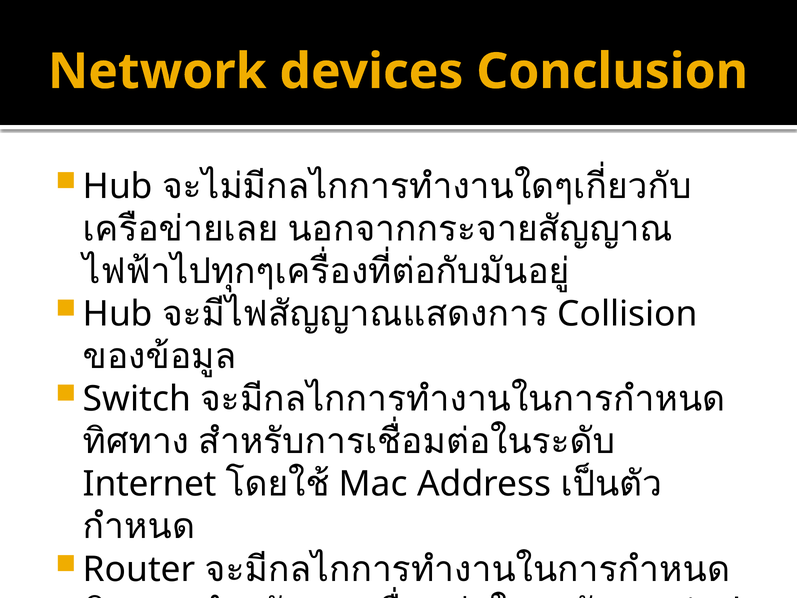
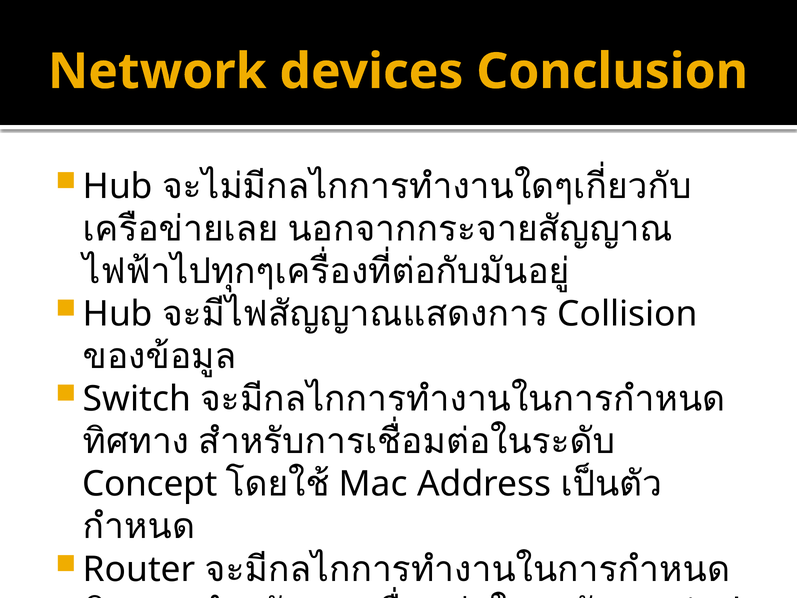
Internet: Internet -> Concept (150, 484)
